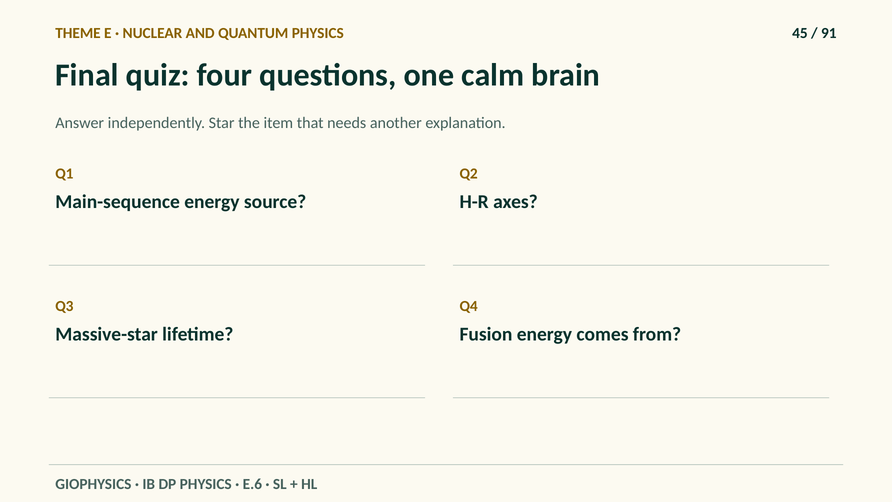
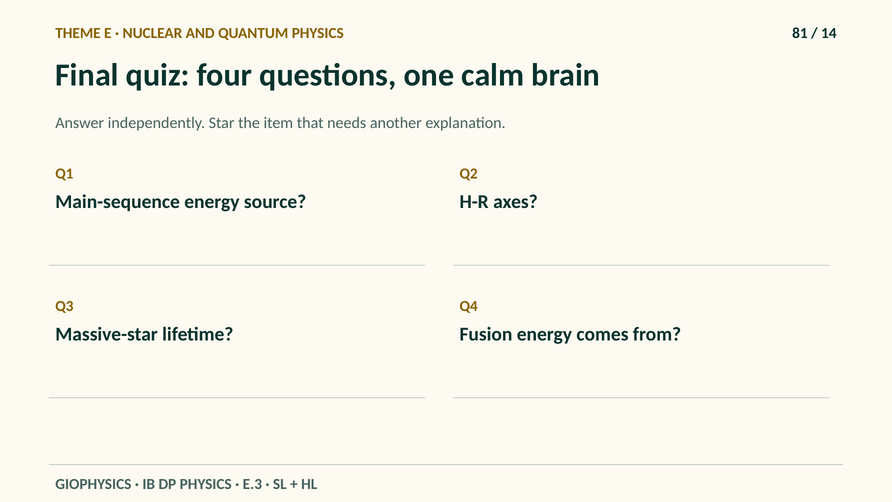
45: 45 -> 81 (800, 33)
91: 91 -> 14 (829, 33)
E.6: E.6 -> E.3 (252, 484)
